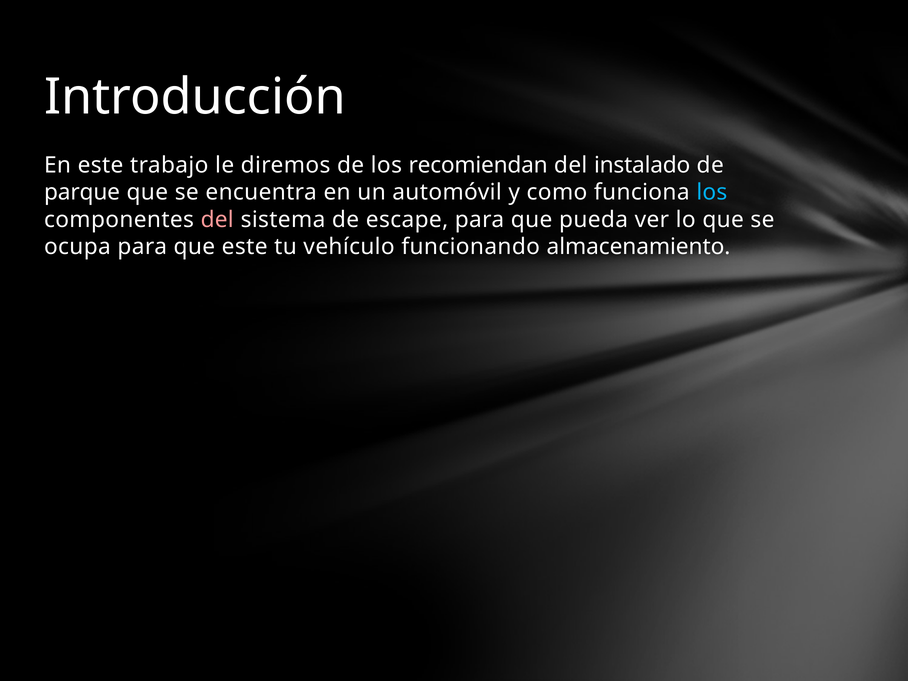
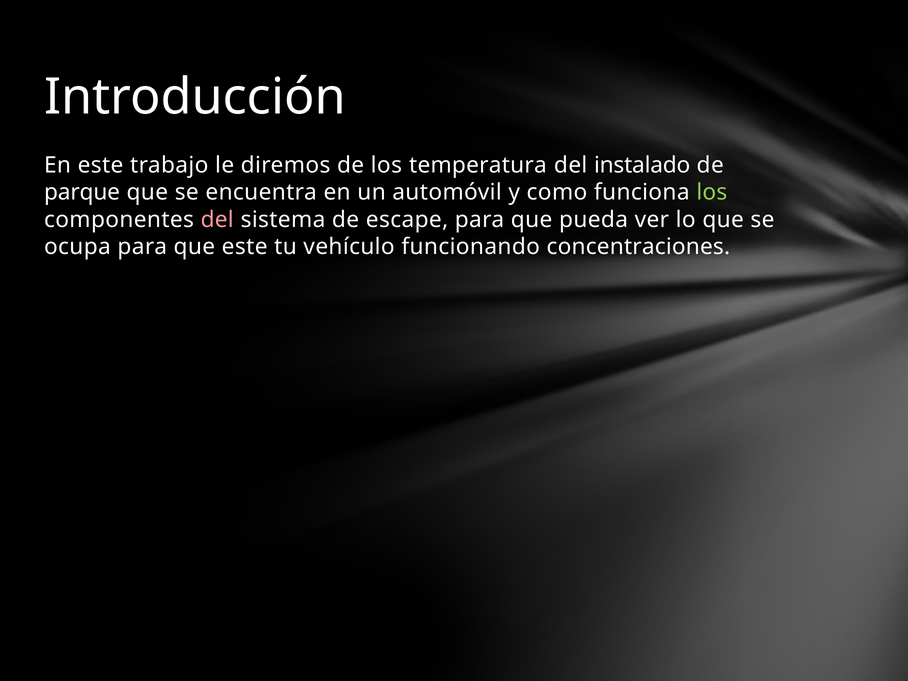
recomiendan: recomiendan -> temperatura (478, 165)
los colour: light blue -> light green (712, 192)
almacenamiento: almacenamiento -> concentraciones (638, 247)
